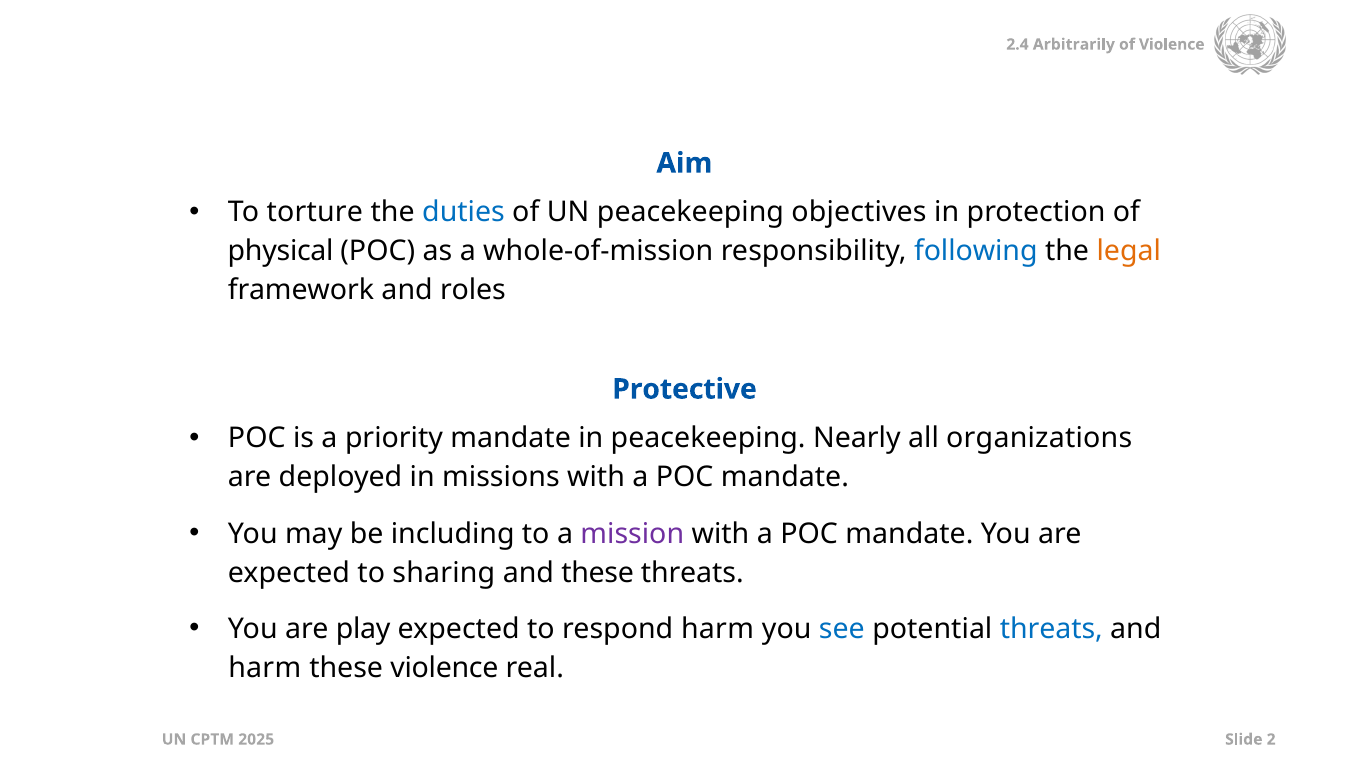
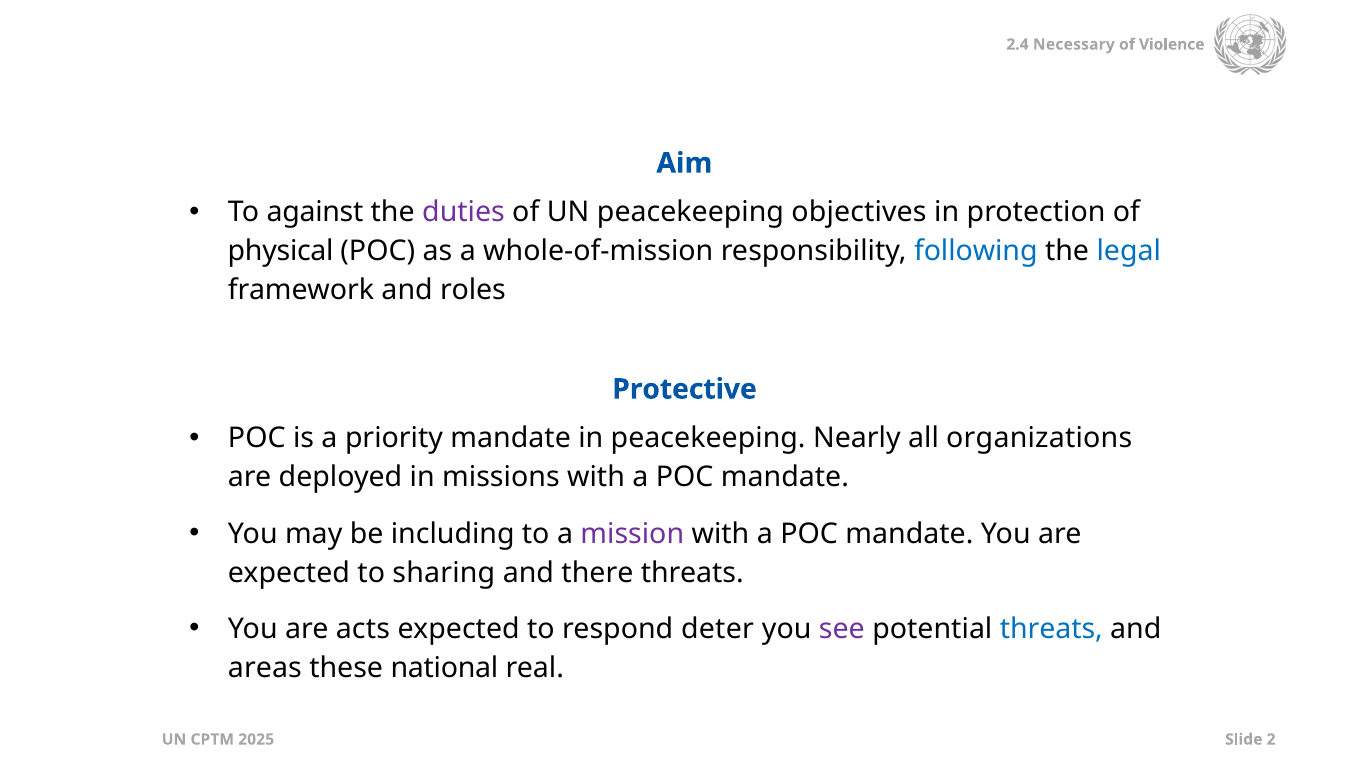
Arbitrarily: Arbitrarily -> Necessary (1074, 44)
torture: torture -> against (315, 213)
duties colour: blue -> purple (464, 213)
legal colour: orange -> blue (1129, 252)
and these: these -> there (597, 573)
play: play -> acts (363, 629)
respond harm: harm -> deter (718, 629)
see colour: blue -> purple (842, 629)
harm: harm -> areas (265, 668)
these violence: violence -> national (444, 668)
